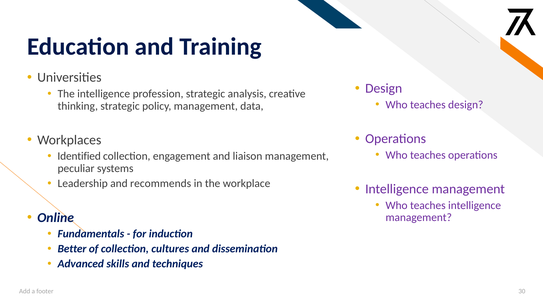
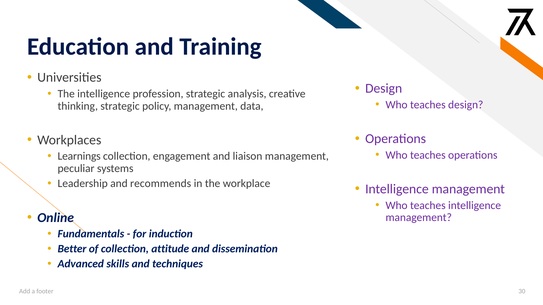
Identified: Identified -> Learnings (79, 156)
cultures: cultures -> attitude (170, 249)
